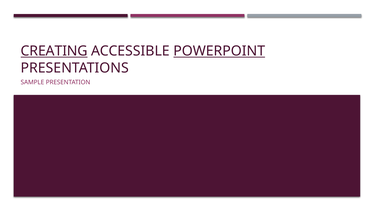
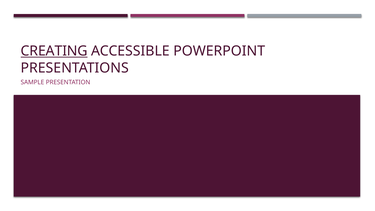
POWERPOINT underline: present -> none (219, 51)
